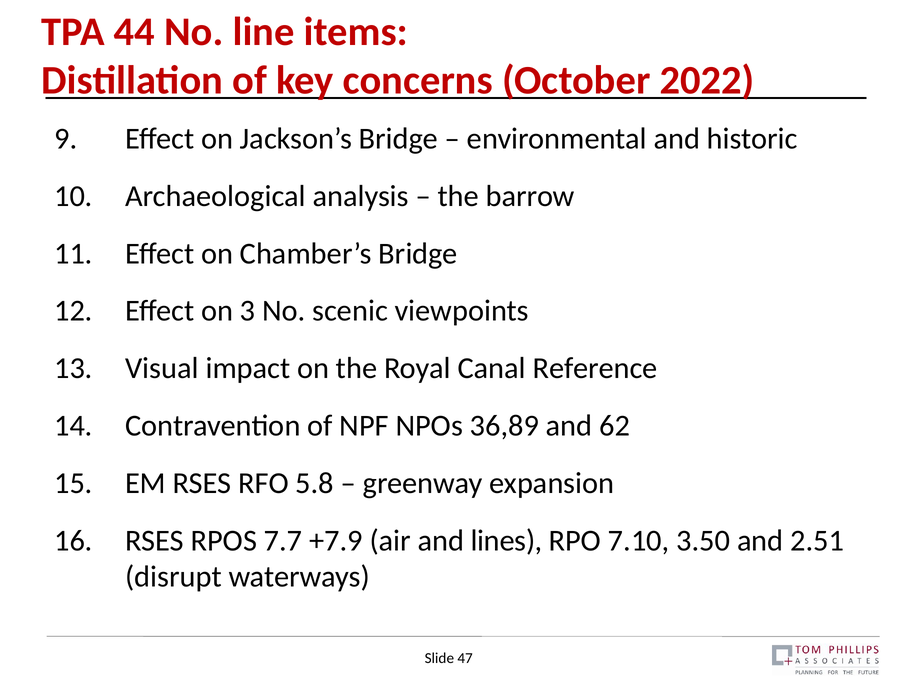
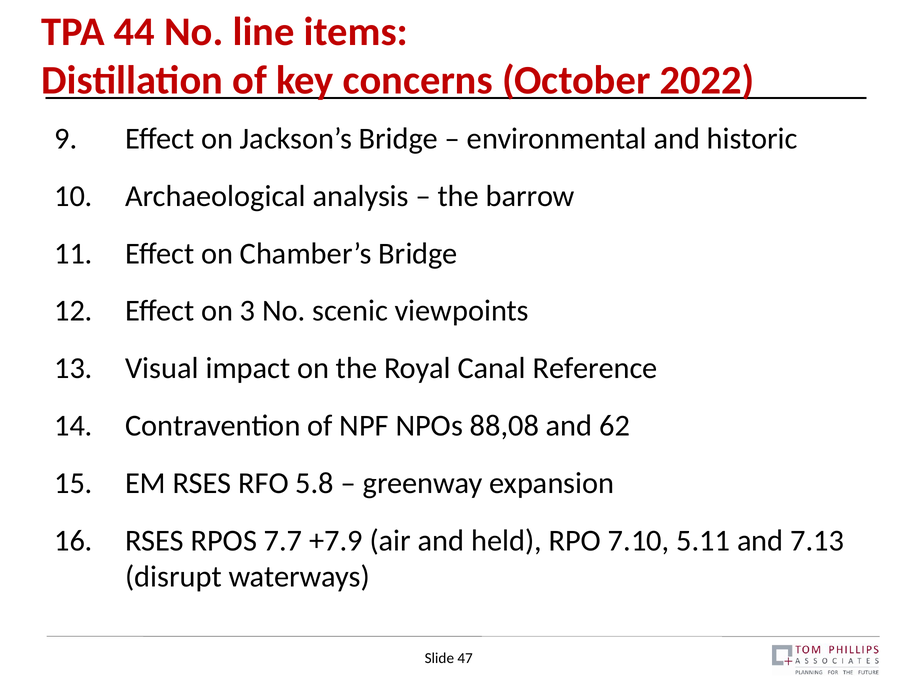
36,89: 36,89 -> 88,08 (504, 426)
lines: lines -> held (506, 540)
3.50: 3.50 -> 5.11 (703, 540)
2.51: 2.51 -> 7.13 (817, 540)
